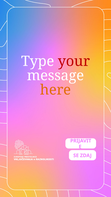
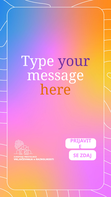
your colour: red -> purple (74, 61)
